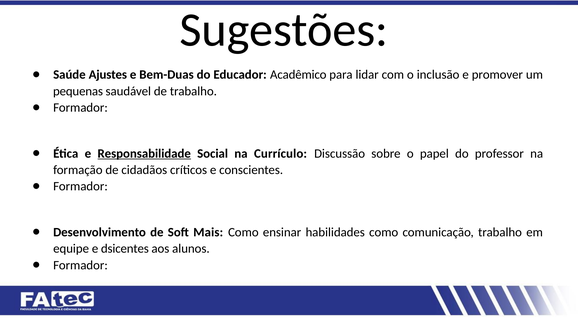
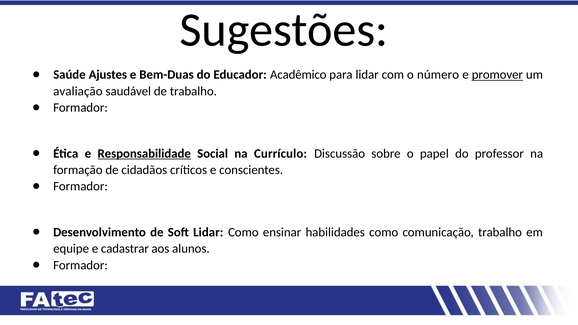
inclusão: inclusão -> número (438, 75)
promover underline: none -> present (497, 75)
pequenas: pequenas -> avaliação (78, 91)
Soft Mais: Mais -> Lidar (208, 232)
dsicentes: dsicentes -> cadastrar (125, 249)
